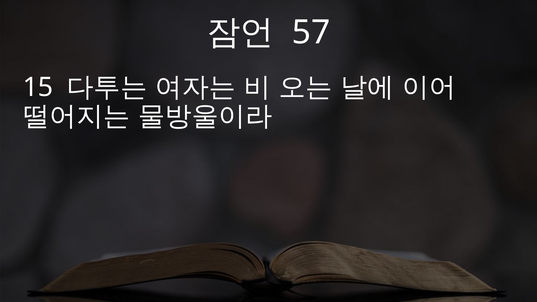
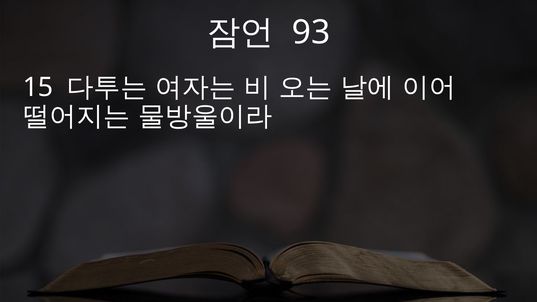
57: 57 -> 93 (311, 32)
